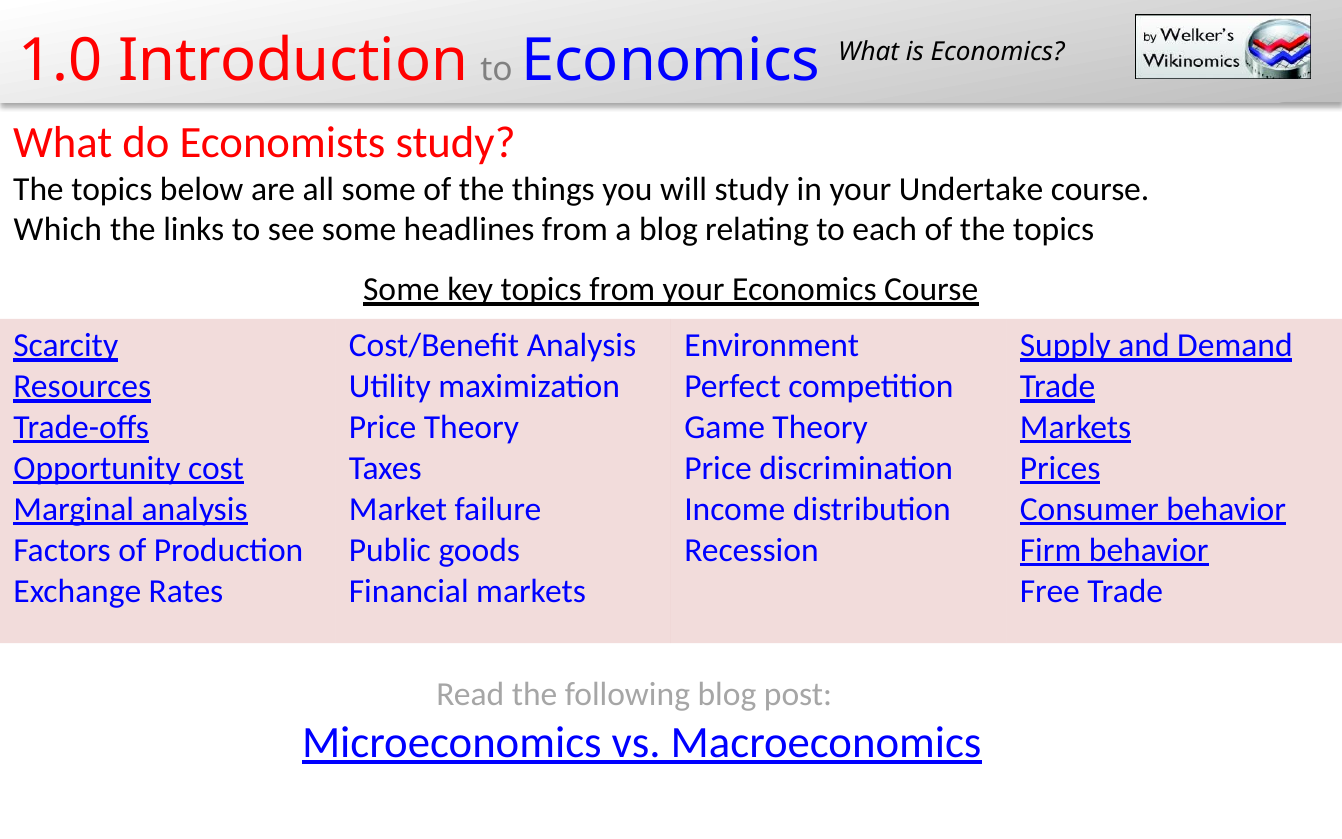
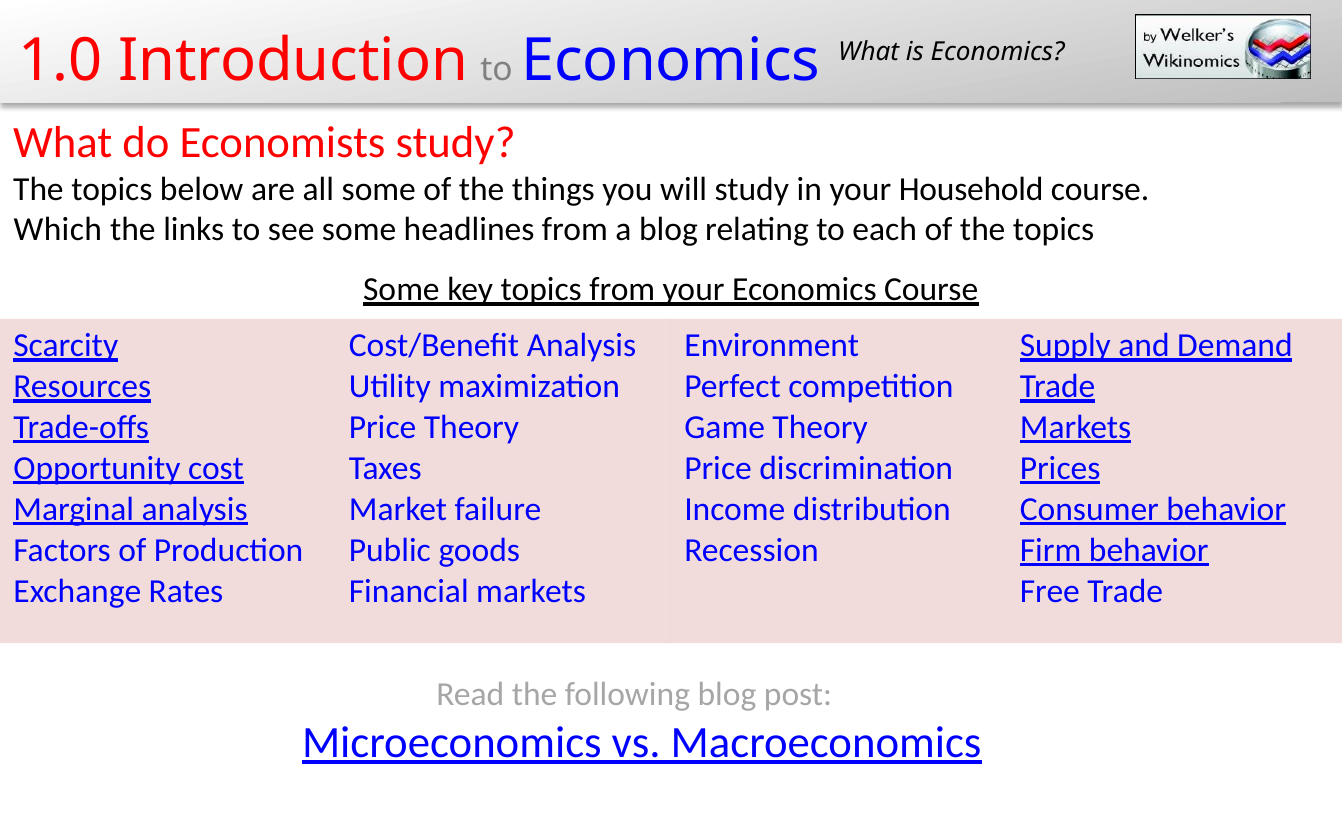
Undertake: Undertake -> Household (971, 189)
